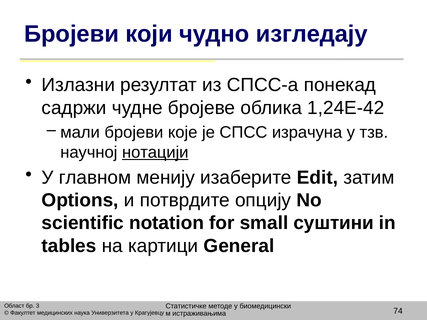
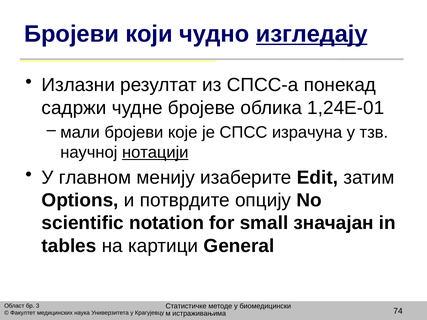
изгледају underline: none -> present (312, 34)
1,24Е-42: 1,24Е-42 -> 1,24Е-01 (346, 108)
суштини: суштини -> значајан (334, 223)
